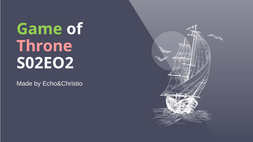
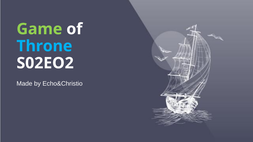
Throne colour: pink -> light blue (44, 46)
